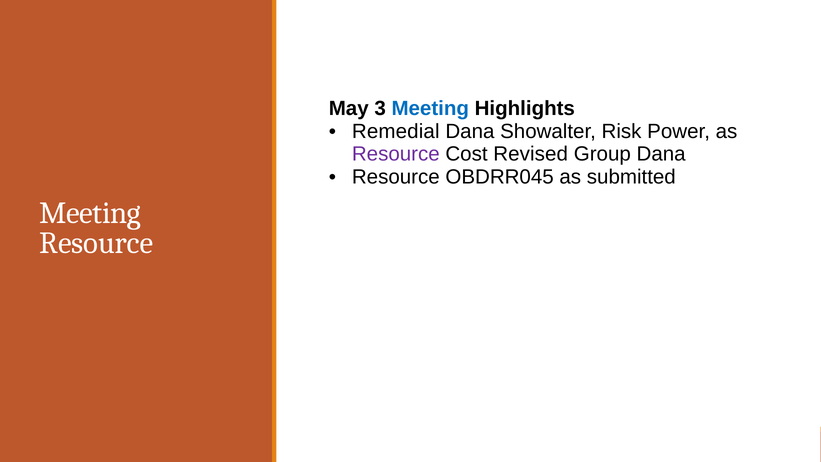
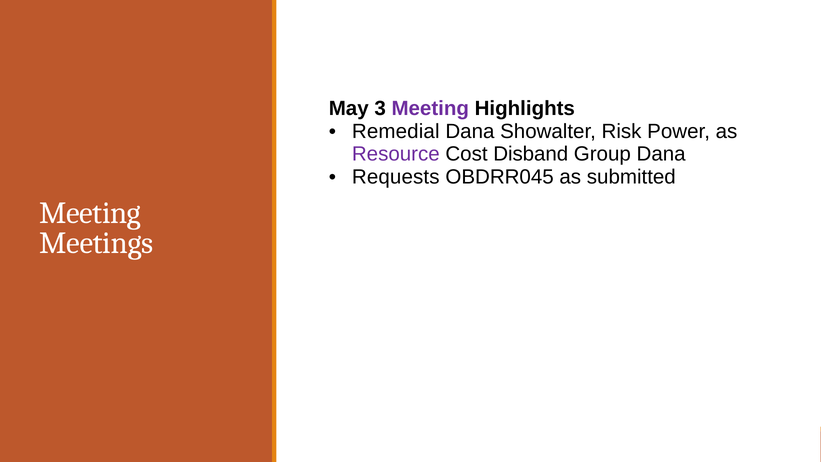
Meeting colour: blue -> purple (430, 108)
Revised: Revised -> Disband (531, 154)
Resource: Resource -> Requests (396, 177)
Resource: Resource -> Meetings (96, 243)
